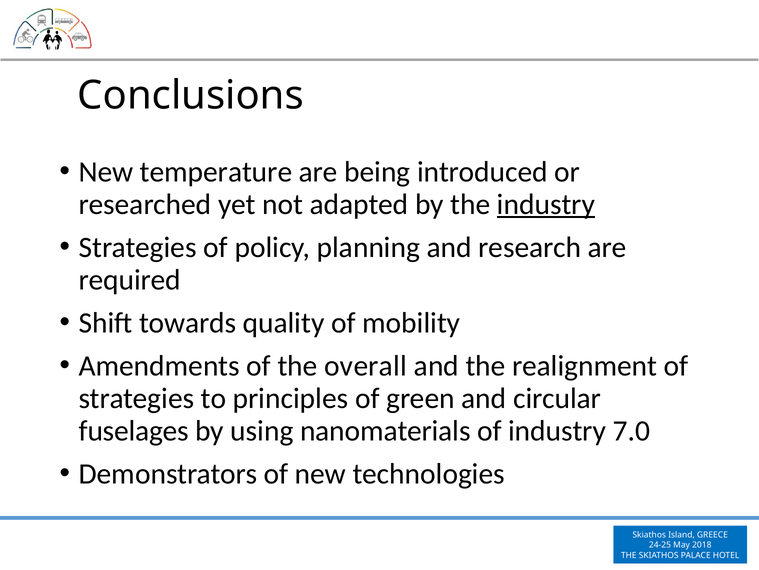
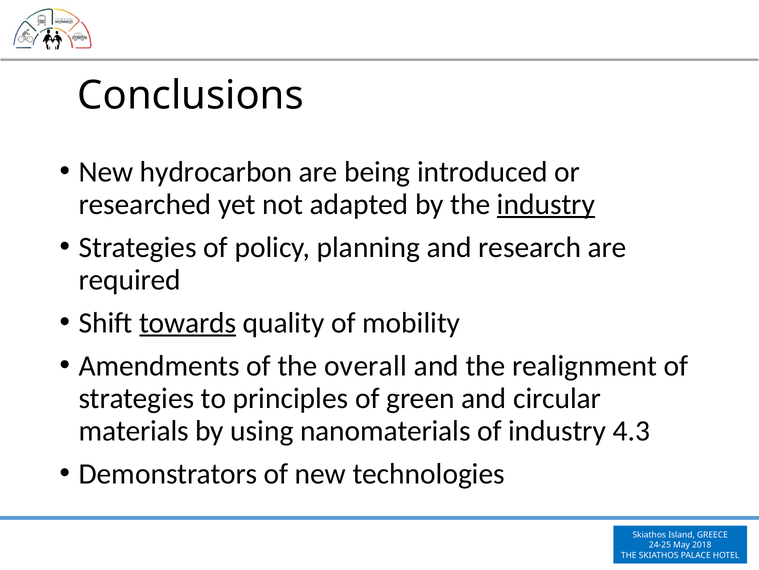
temperature: temperature -> hydrocarbon (216, 172)
towards underline: none -> present (188, 322)
fuselages: fuselages -> materials (134, 430)
7.0: 7.0 -> 4.3 (631, 430)
